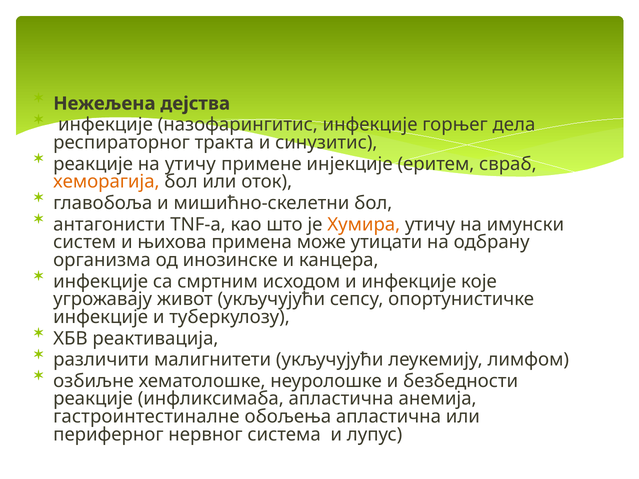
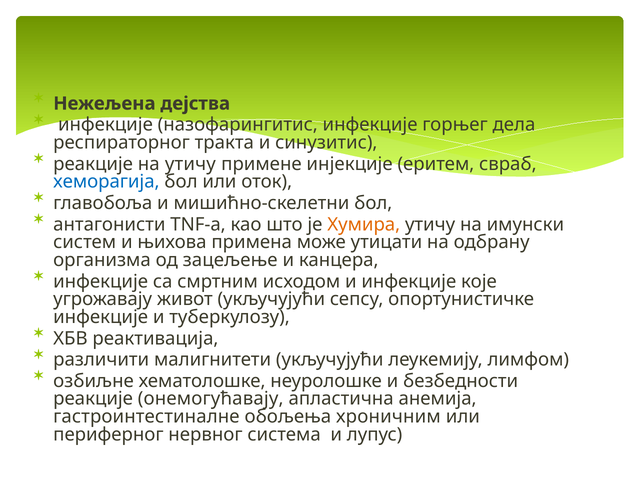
хеморагија colour: orange -> blue (106, 182)
инозинске: инозинске -> зацељење (230, 260)
инфликсимаба: инфликсимаба -> онемогућавају (211, 399)
обољења апластична: апластична -> хроничним (388, 417)
